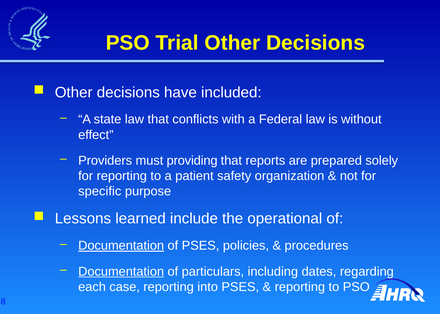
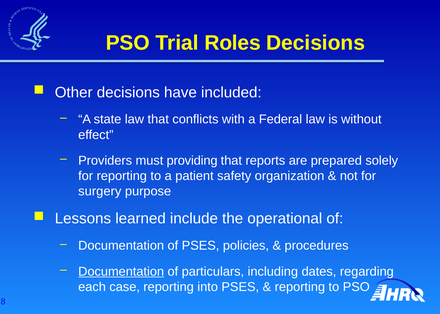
Trial Other: Other -> Roles (233, 43)
specific: specific -> surgery (100, 191)
Documentation underline: present -> none (121, 246)
